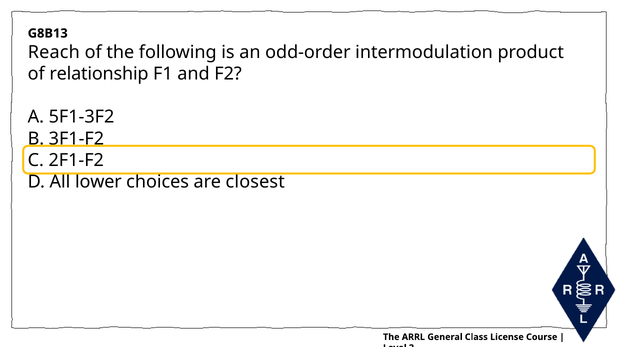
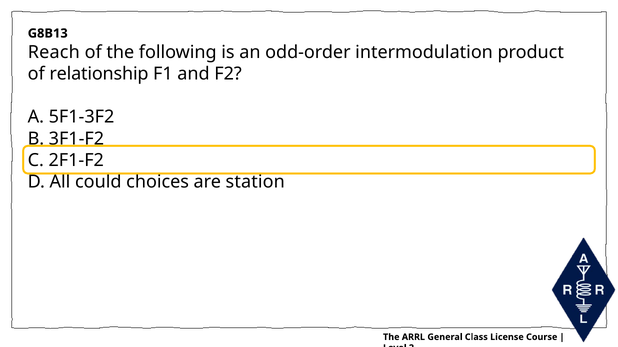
lower: lower -> could (98, 182)
closest: closest -> station (255, 182)
